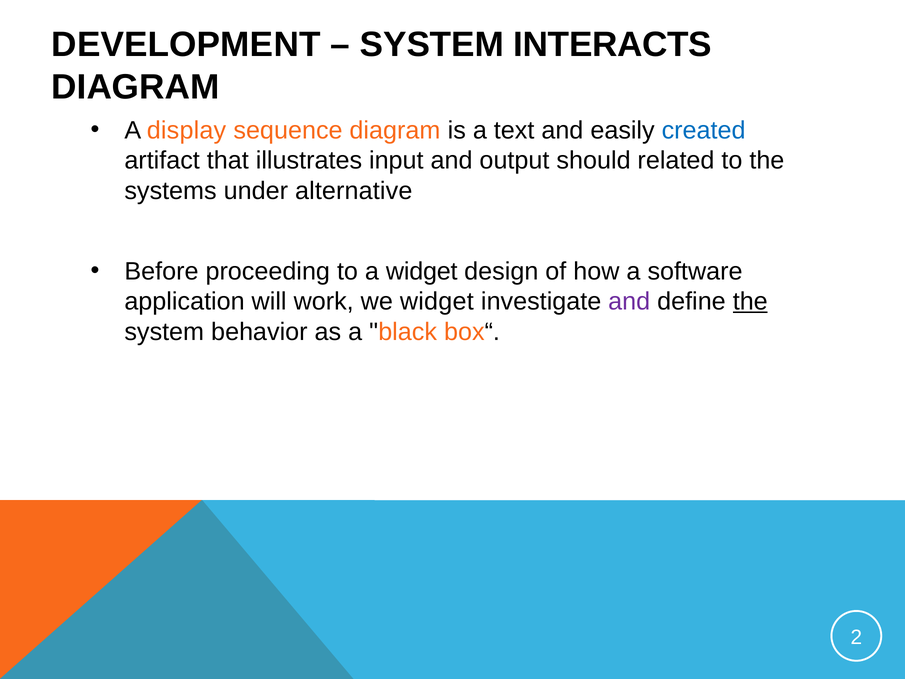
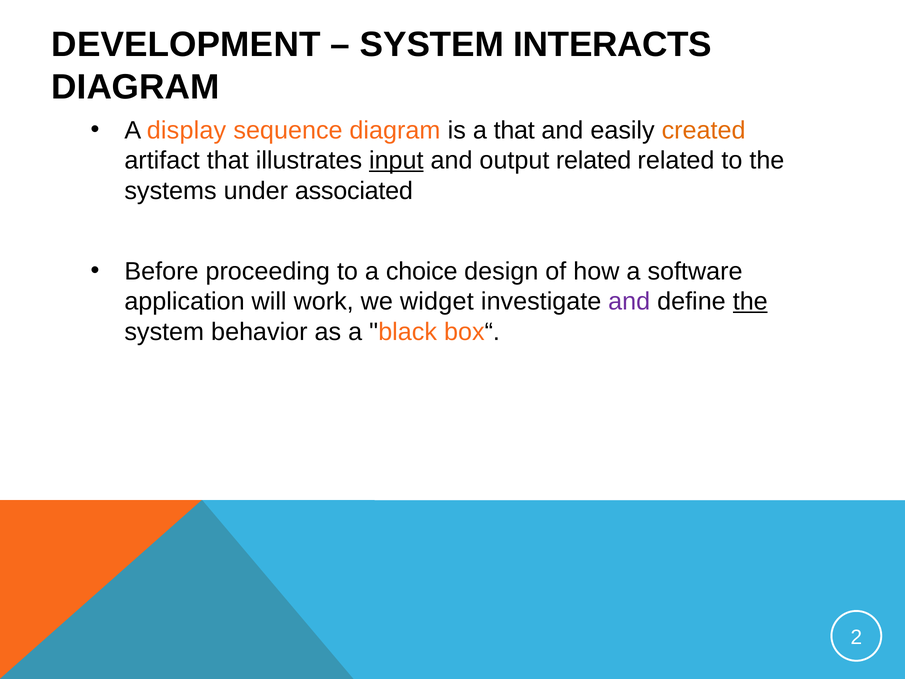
a text: text -> that (514, 130)
created colour: blue -> orange (704, 130)
input underline: none -> present (396, 161)
output should: should -> related (594, 161)
alternative: alternative -> associated (354, 191)
a widget: widget -> choice (422, 271)
